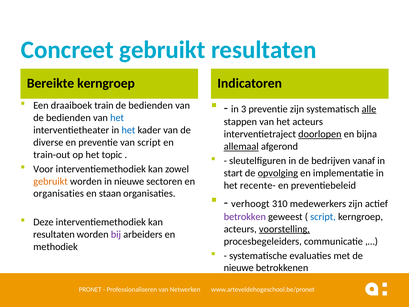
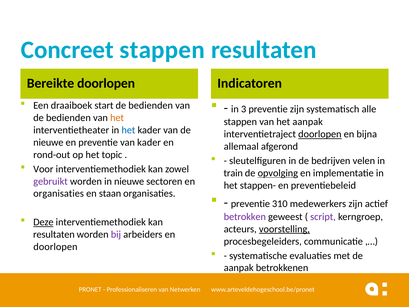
Concreet gebruikt: gebruikt -> stappen (162, 50)
Bereikte kerngroep: kerngroep -> doorlopen (106, 83)
train: train -> start (104, 105)
alle underline: present -> none (369, 109)
het colour: blue -> orange (117, 118)
het acteurs: acteurs -> aanpak (308, 122)
diverse: diverse -> nieuwe (48, 142)
van script: script -> kader (149, 142)
allemaal underline: present -> none (241, 146)
train-out: train-out -> rond-out (52, 155)
vanaf: vanaf -> velen (364, 161)
start: start -> train (233, 173)
gebruikt colour: orange -> purple (51, 181)
recente-: recente- -> stappen- (258, 185)
verhoogt: verhoogt -> preventie (250, 204)
script colour: blue -> purple (323, 217)
Deze underline: none -> present (43, 222)
methodiek: methodiek -> doorlopen (55, 247)
nieuwe: nieuwe -> aanpak (239, 268)
